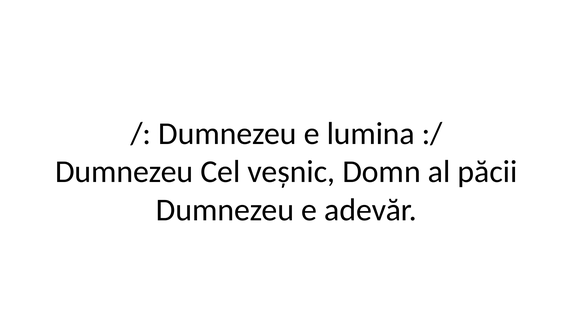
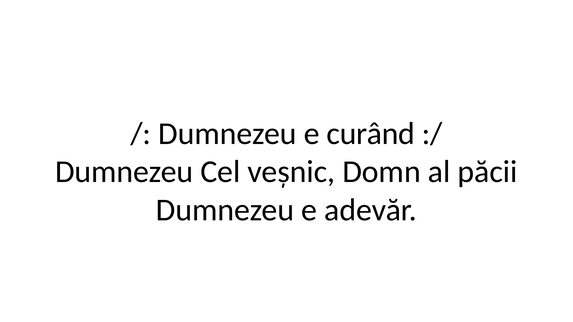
lumina: lumina -> curând (371, 134)
